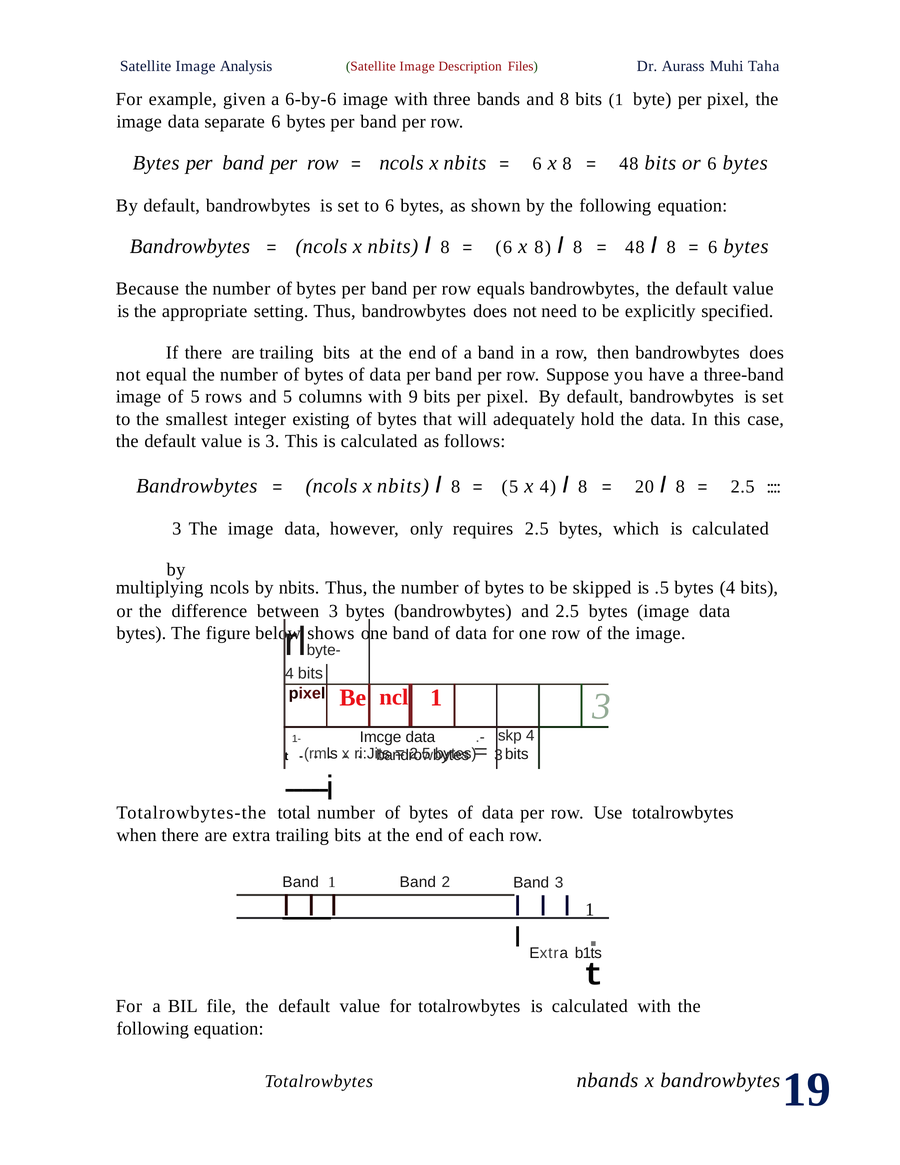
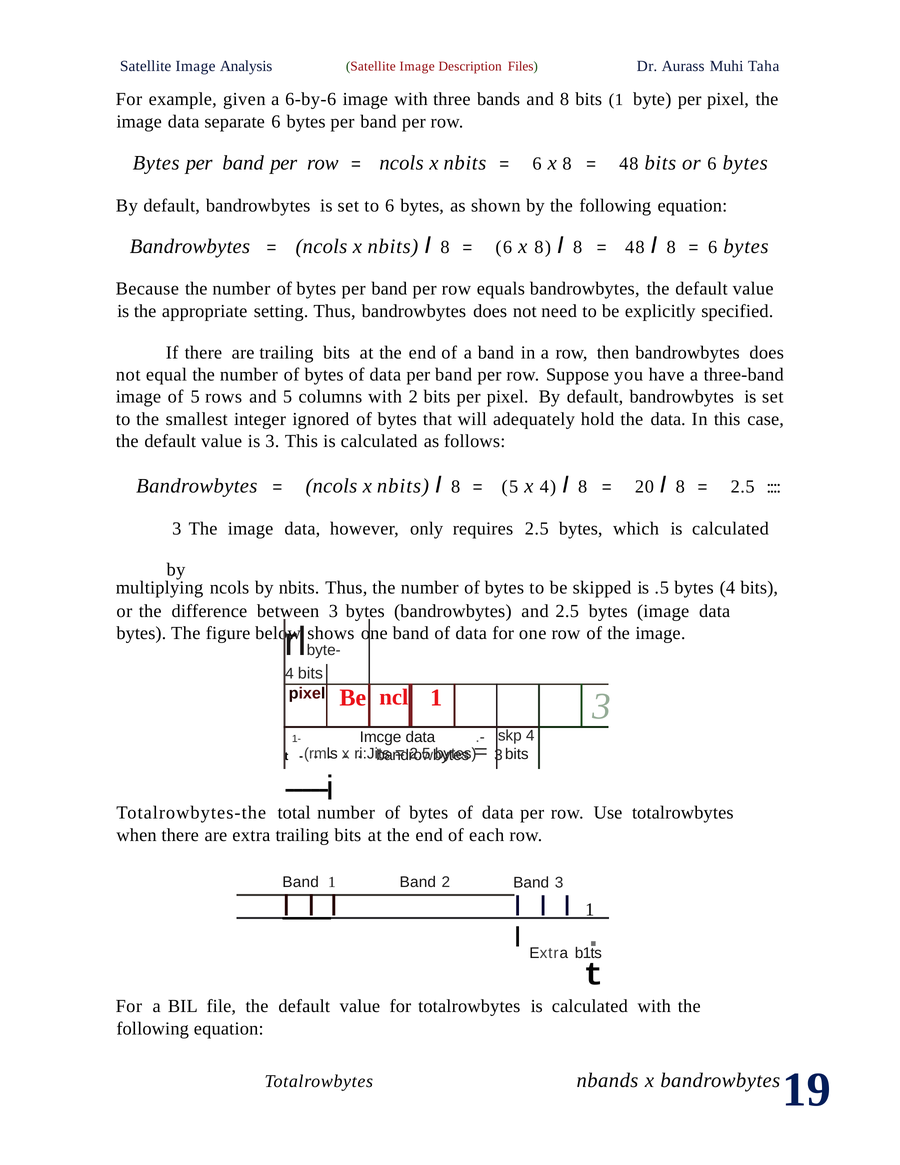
with 9: 9 -> 2 (413, 397)
existing: existing -> ignored (321, 419)
